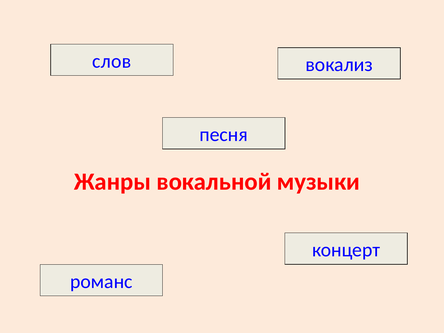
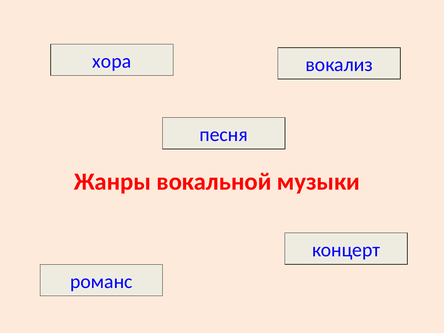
слов: слов -> хора (112, 61)
